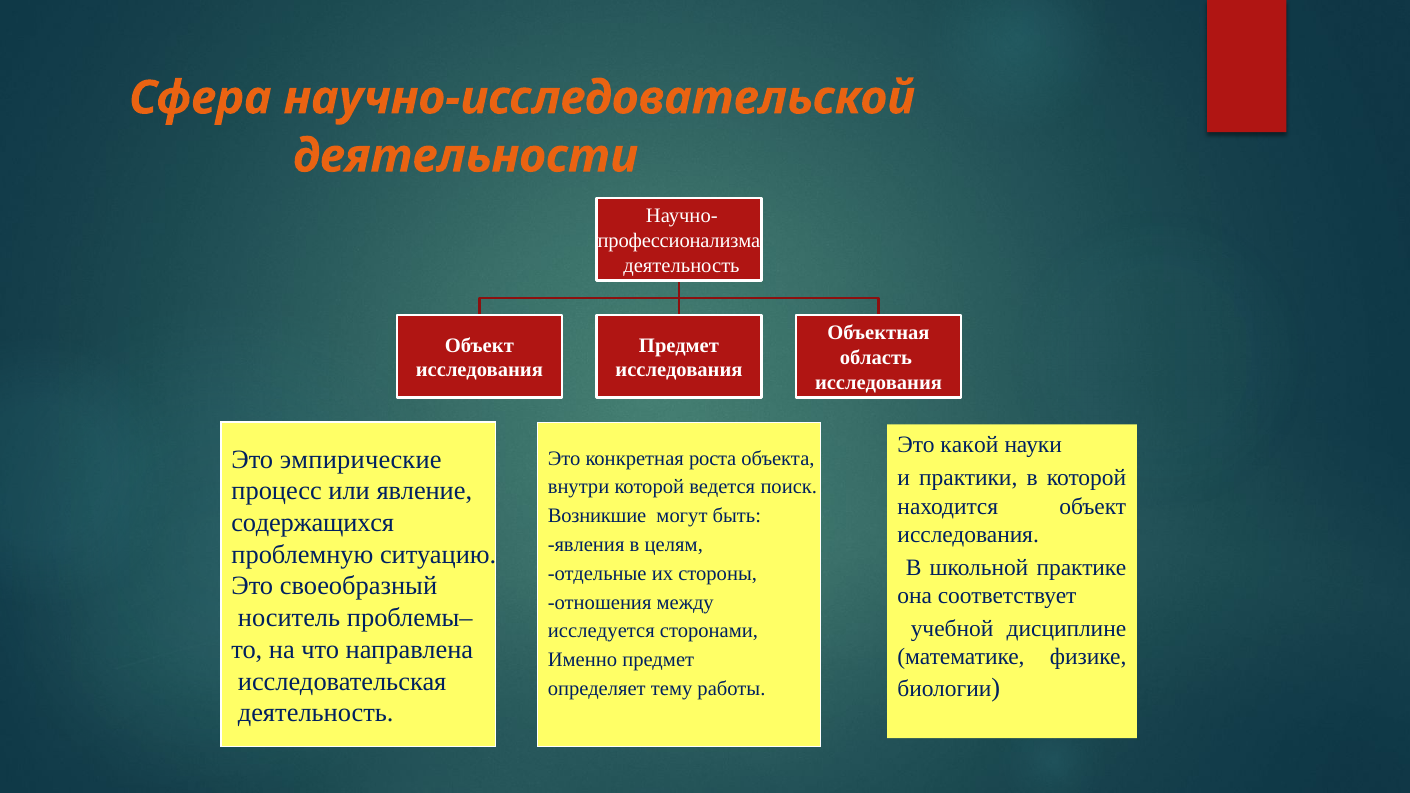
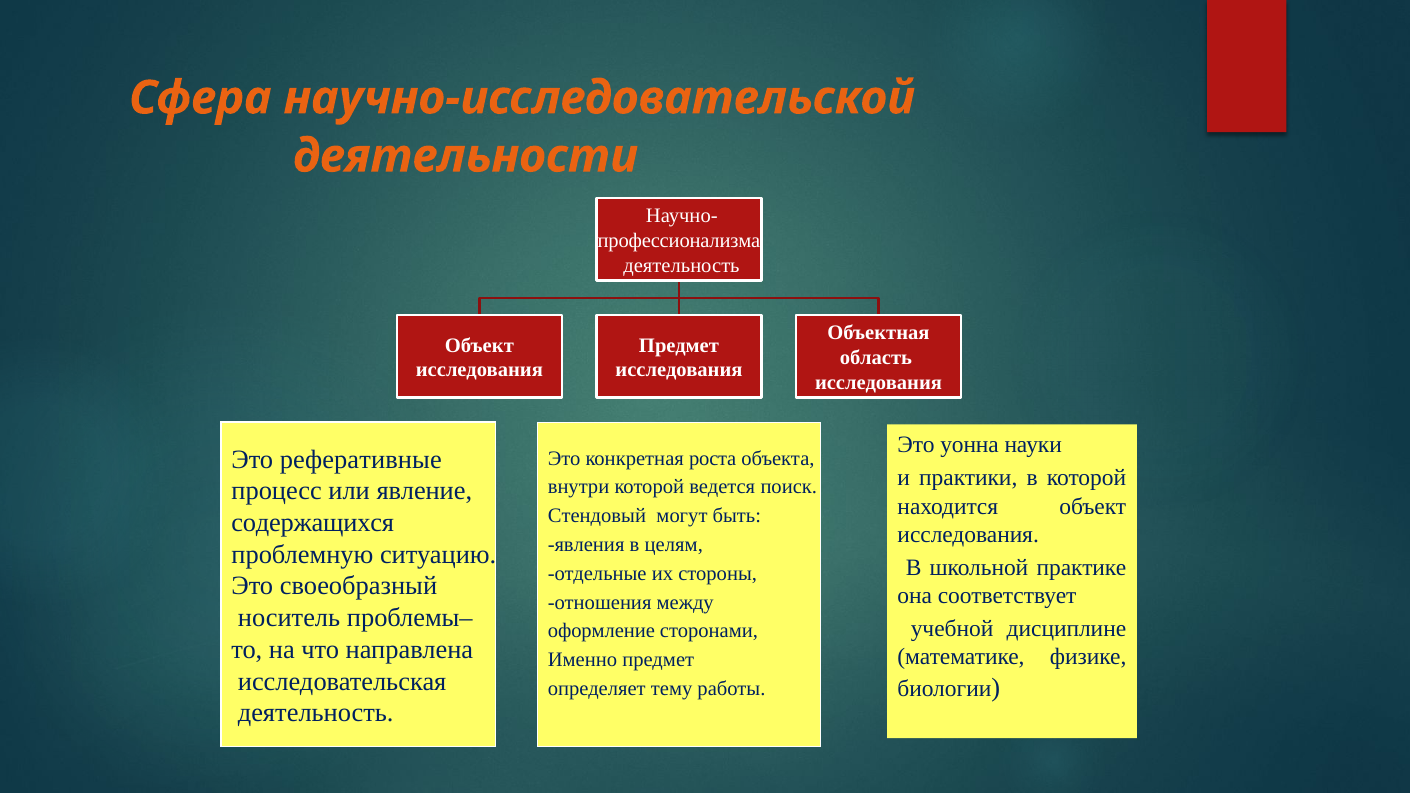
какой: какой -> уонна (970, 445)
эмпирические: эмпирические -> реферативные (361, 459)
Возникшие: Возникшие -> Стендовый (597, 516)
исследуется: исследуется -> оформление (601, 631)
